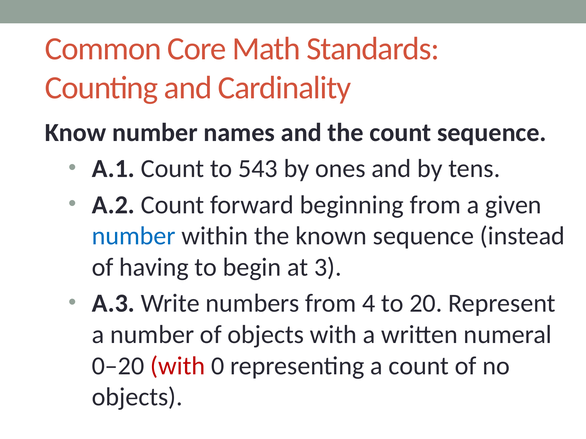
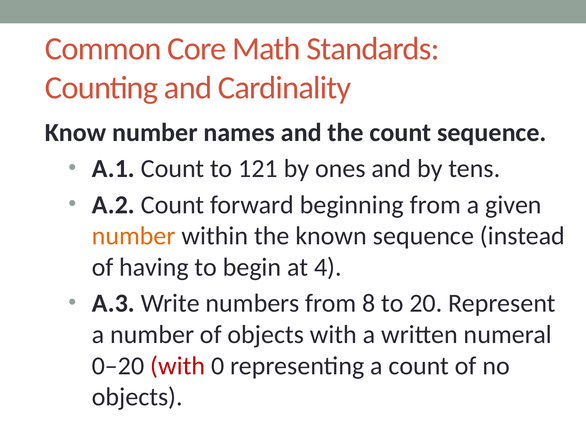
543: 543 -> 121 (258, 169)
number colour: blue -> orange (134, 236)
3: 3 -> 4 (328, 268)
4: 4 -> 8 (369, 304)
